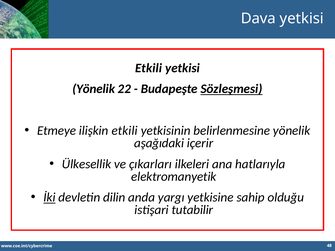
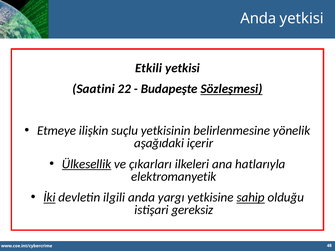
Dava: Dava -> Anda (258, 19)
Yönelik: Yönelik -> Saatini (94, 89)
ilişkin etkili: etkili -> suçlu (125, 131)
Ülkesellik underline: none -> present (87, 164)
dilin: dilin -> ilgili (114, 198)
sahip underline: none -> present (251, 198)
tutabilir: tutabilir -> gereksiz (192, 210)
